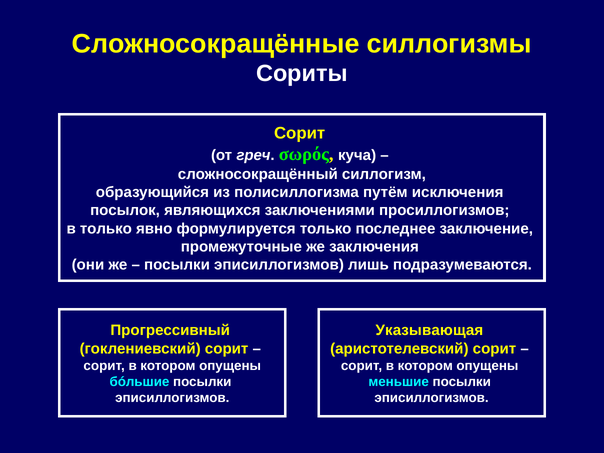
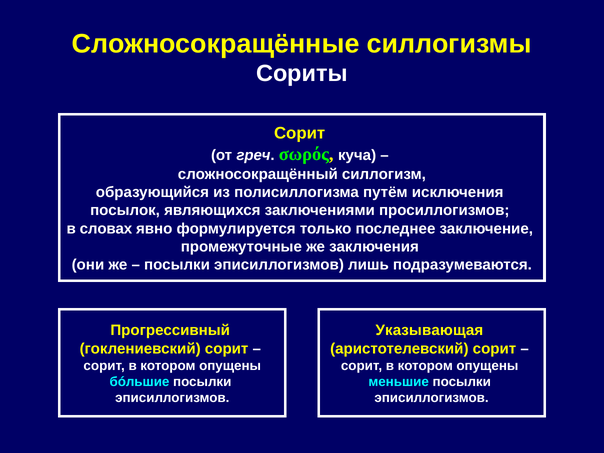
в только: только -> словах (106, 229)
